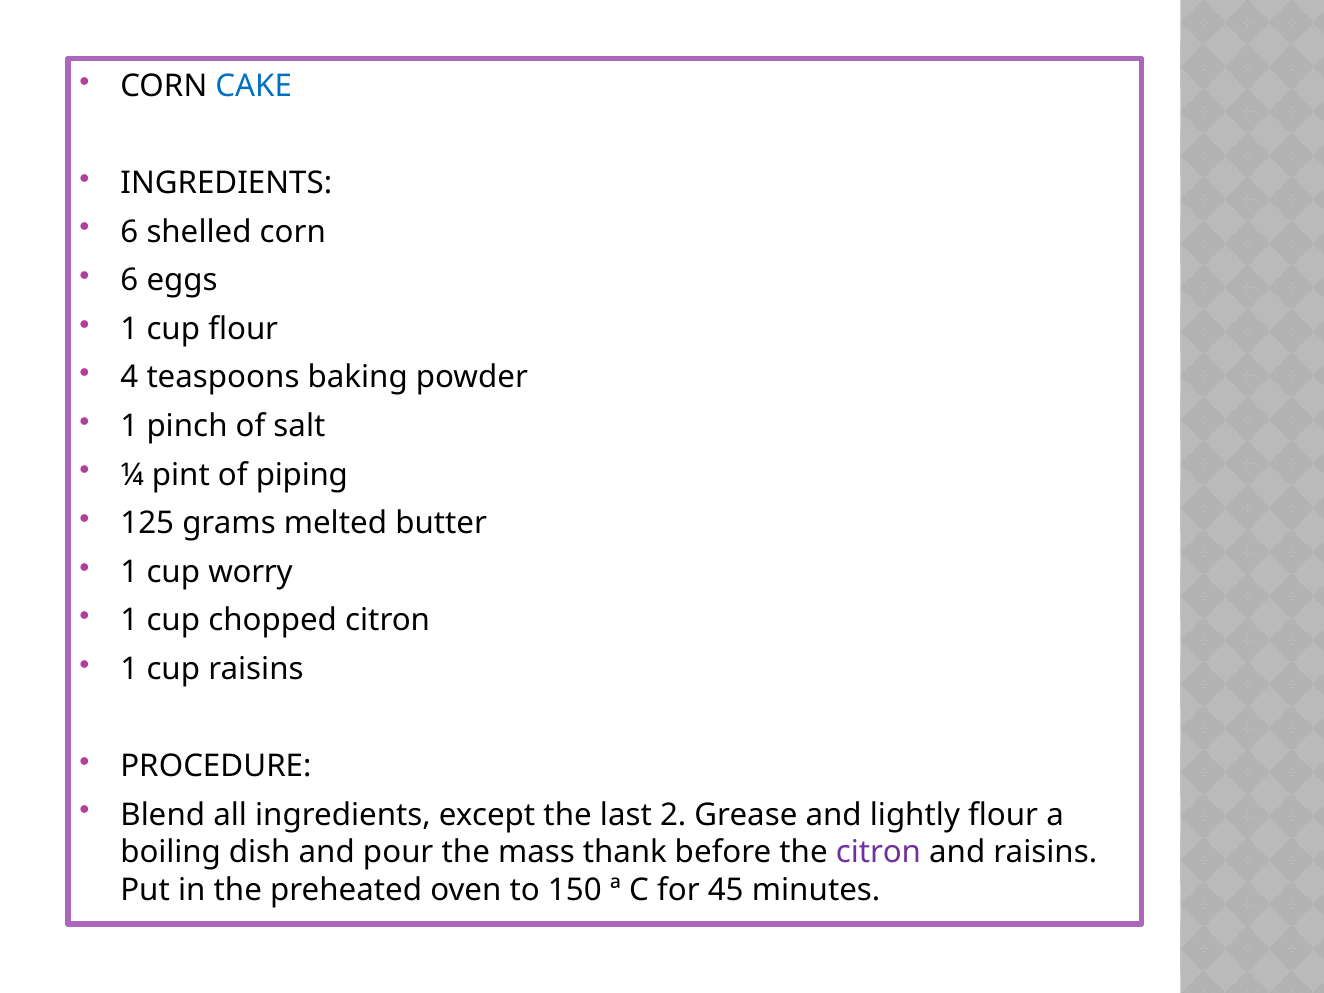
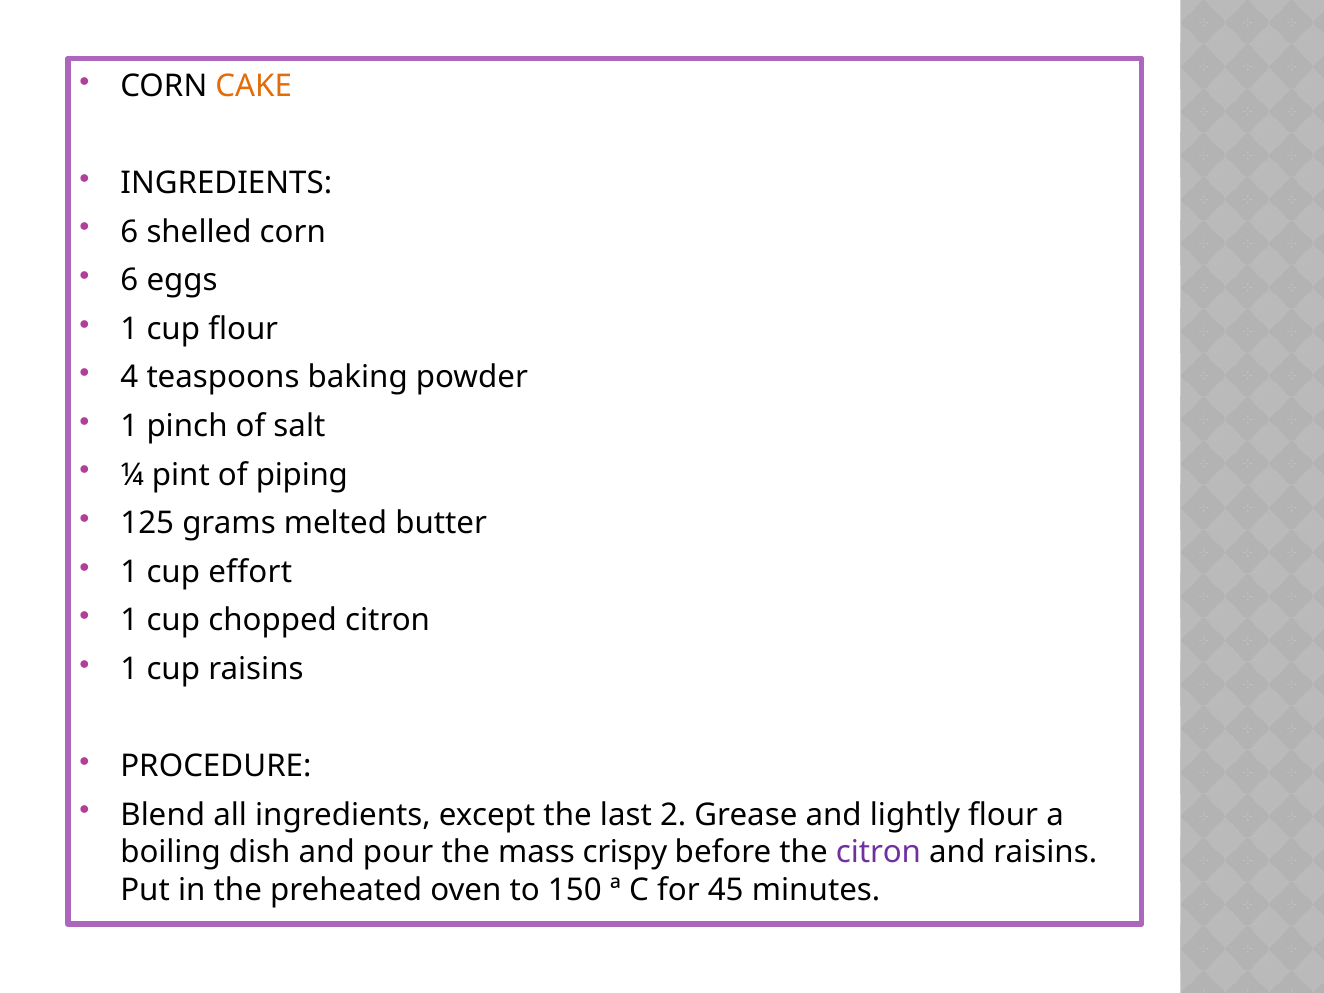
CAKE colour: blue -> orange (254, 86)
worry: worry -> effort (250, 572)
thank: thank -> crispy (625, 852)
